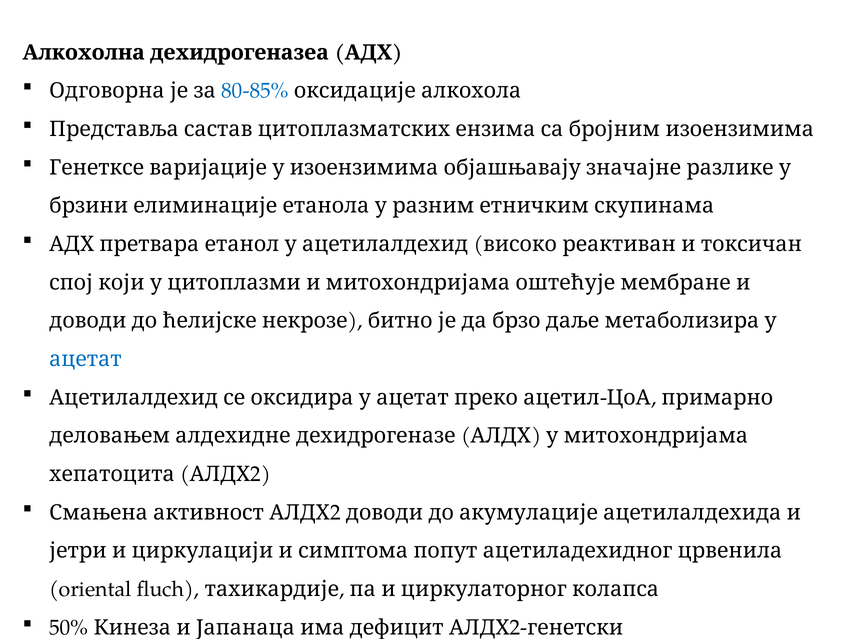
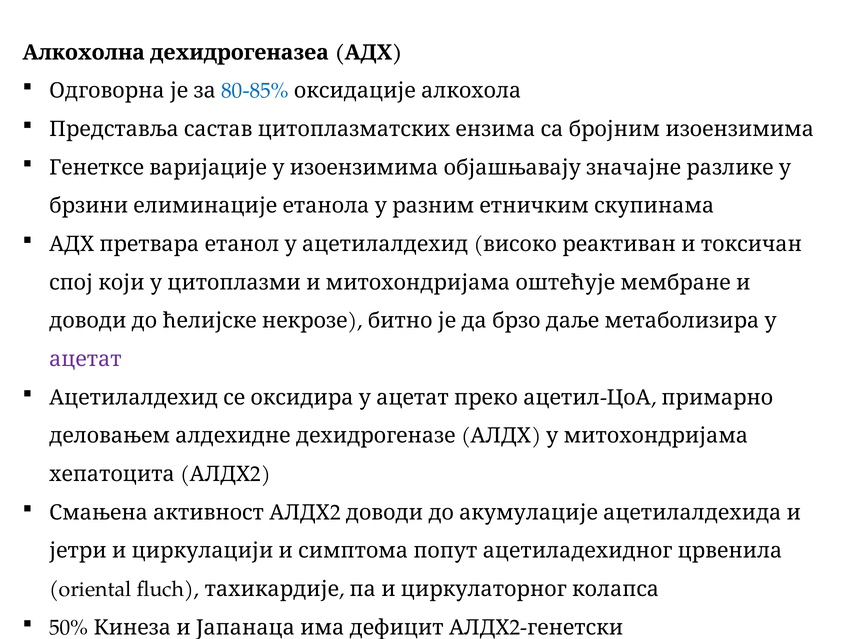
ацетат colour: blue -> purple (85, 359)
